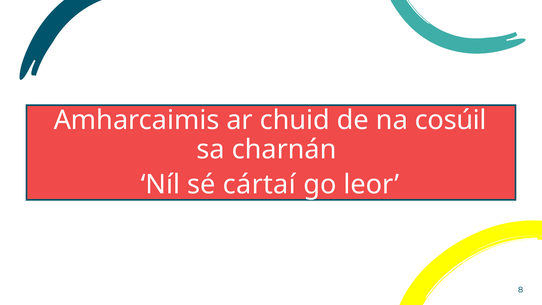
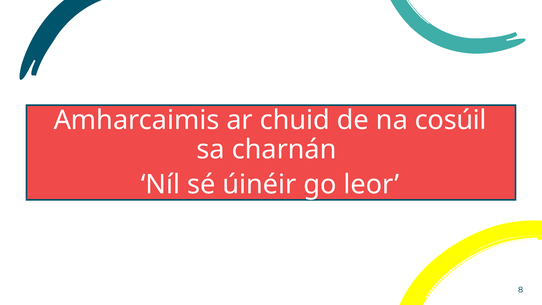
cártaí: cártaí -> úinéir (259, 184)
